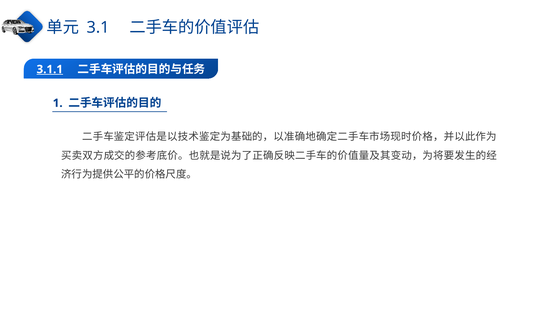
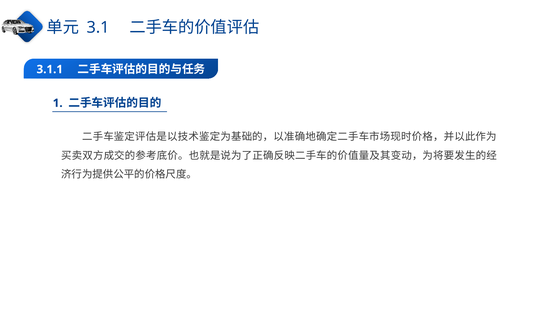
3.1.1 underline: present -> none (50, 69)
